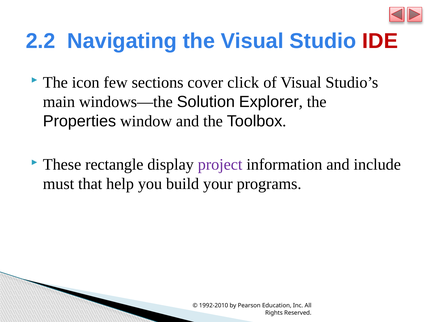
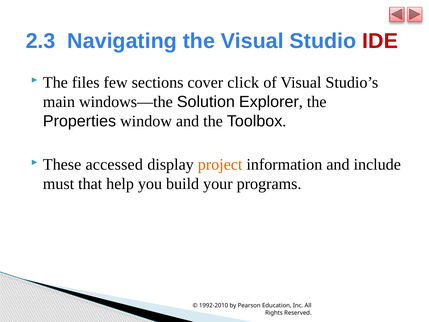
2.2: 2.2 -> 2.3 (41, 41)
icon: icon -> files (86, 82)
rectangle: rectangle -> accessed (114, 164)
project colour: purple -> orange (220, 164)
